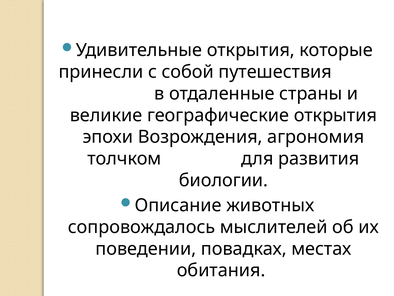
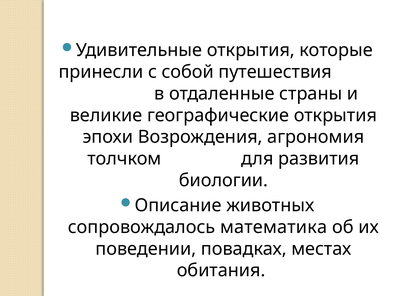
мыслителей: мыслителей -> математика (274, 227)
